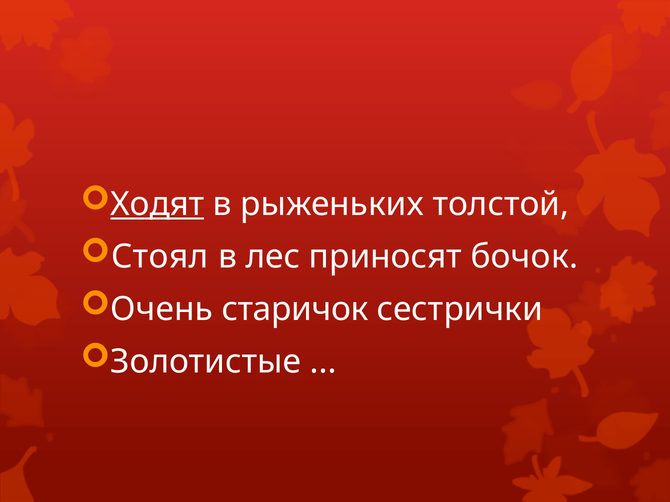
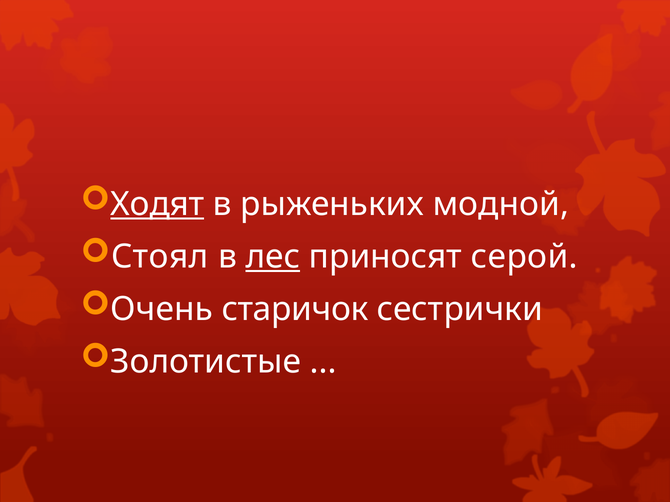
толстой: толстой -> модной (501, 204)
лес underline: none -> present (273, 257)
бочок: бочок -> серой (524, 257)
